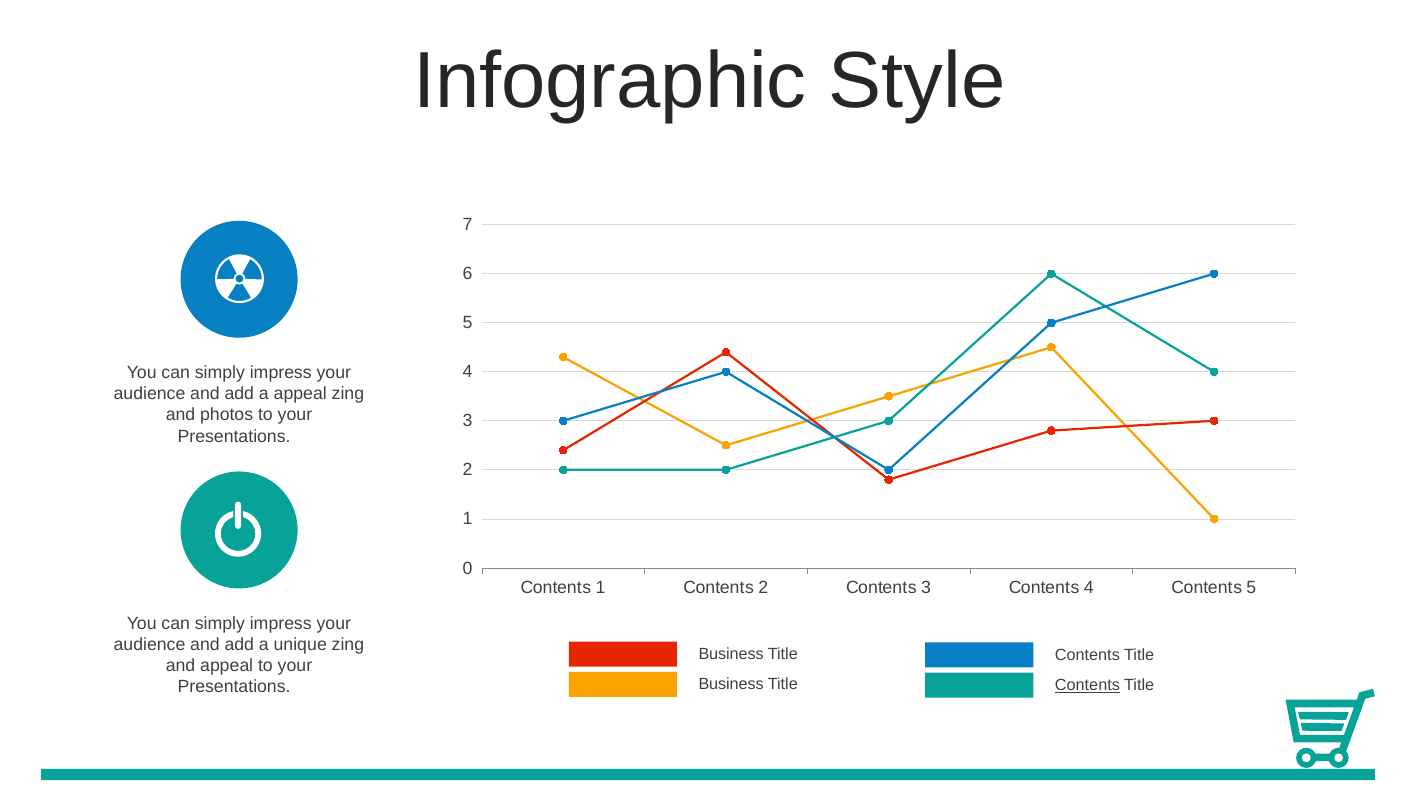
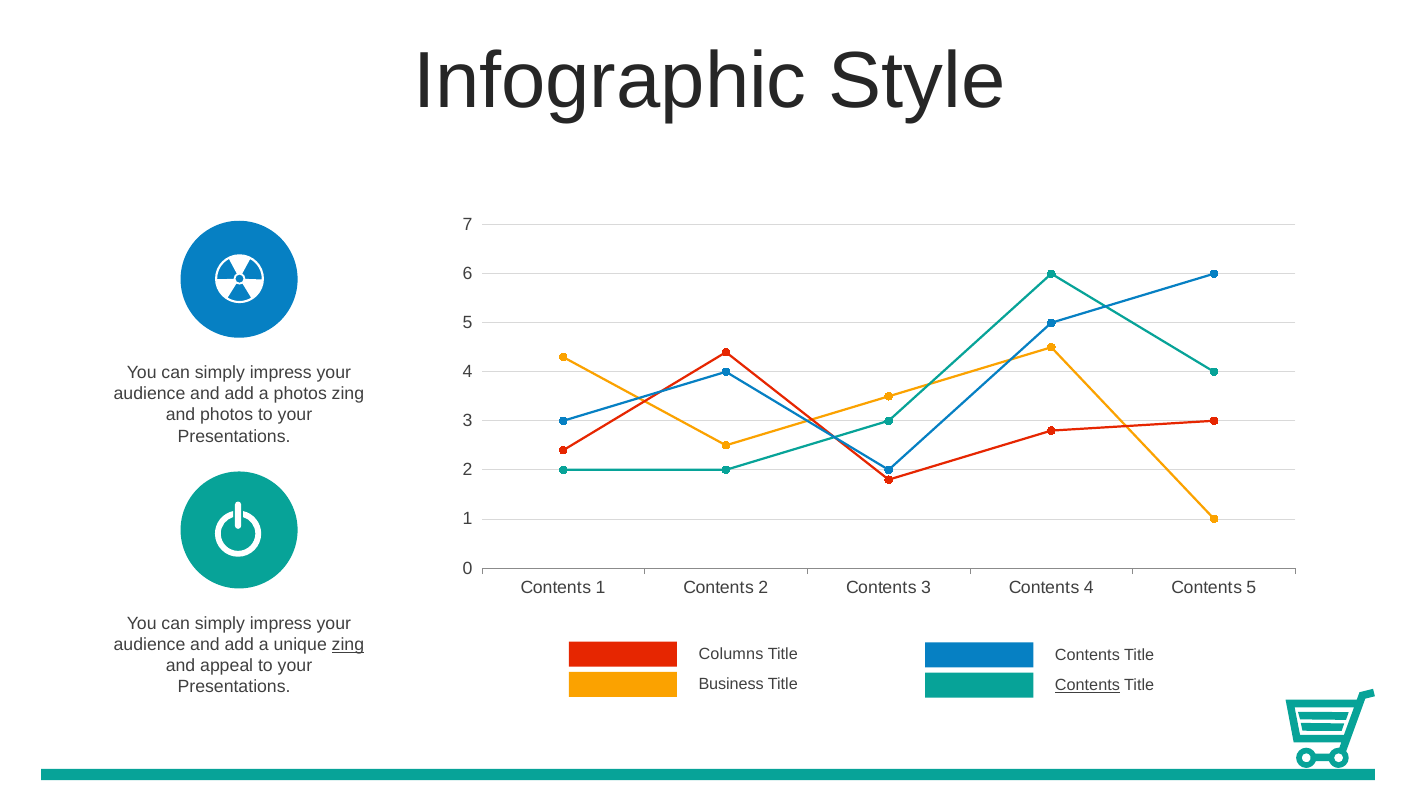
a appeal: appeal -> photos (300, 394)
zing underline: none -> present (348, 645)
Business: Business -> Columns (731, 655)
